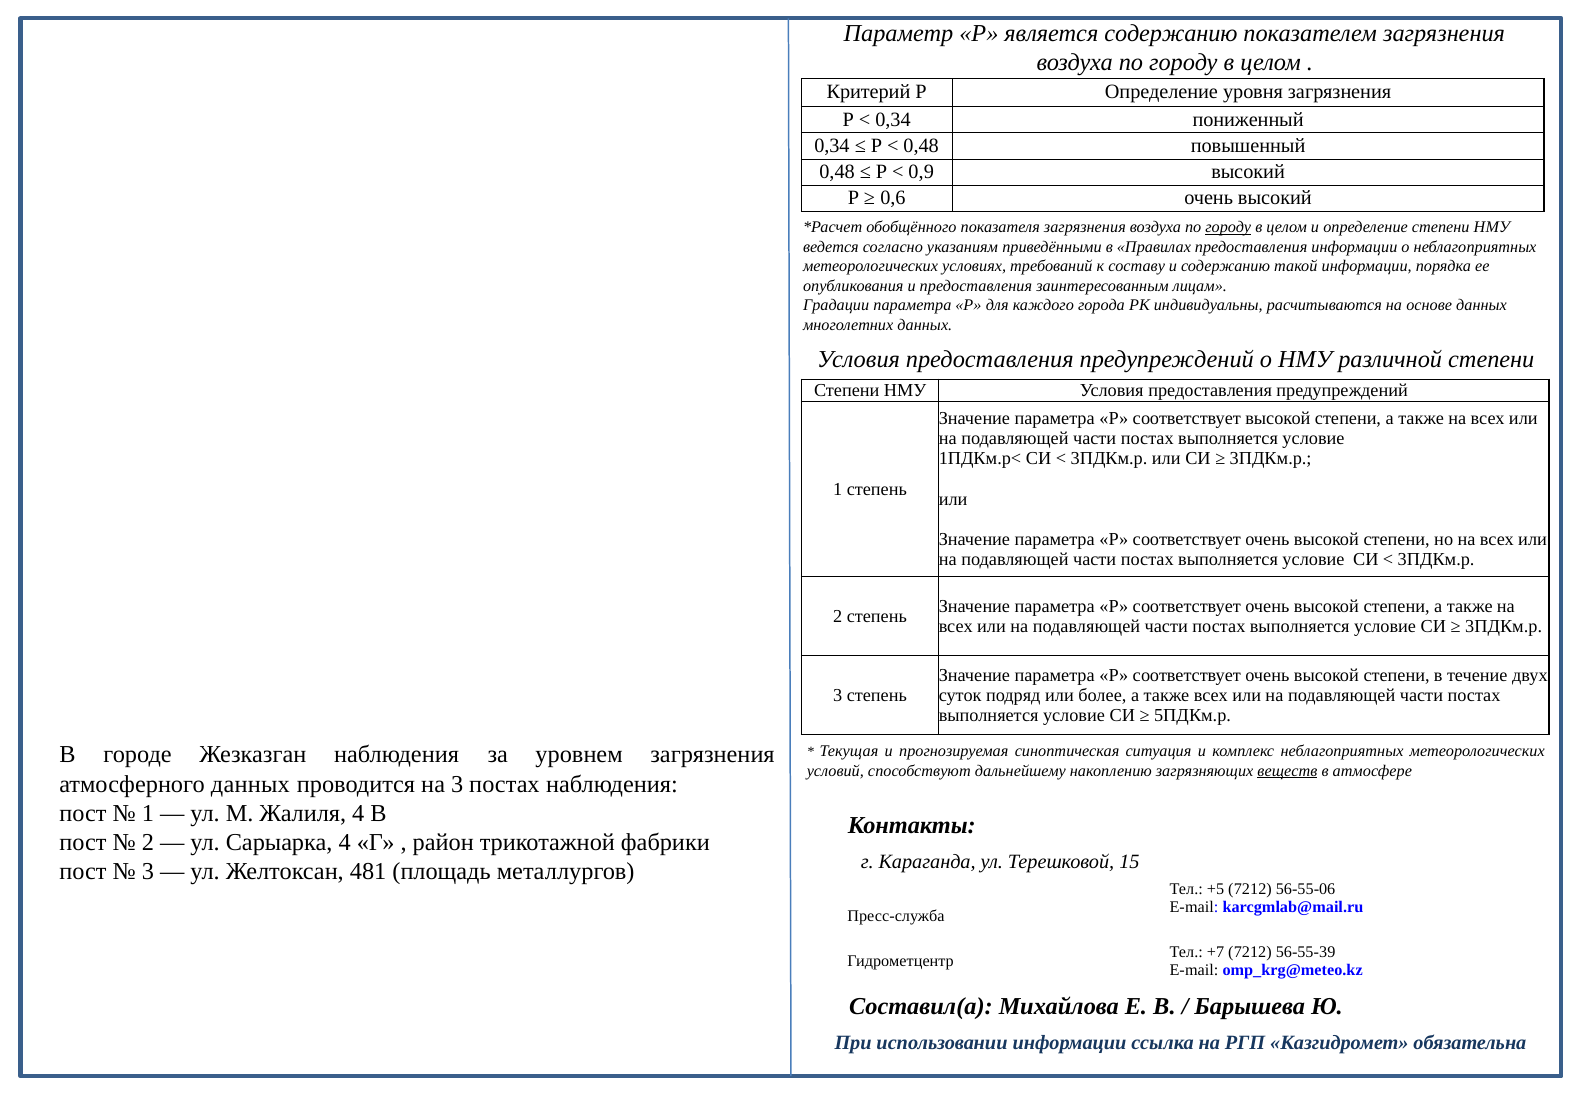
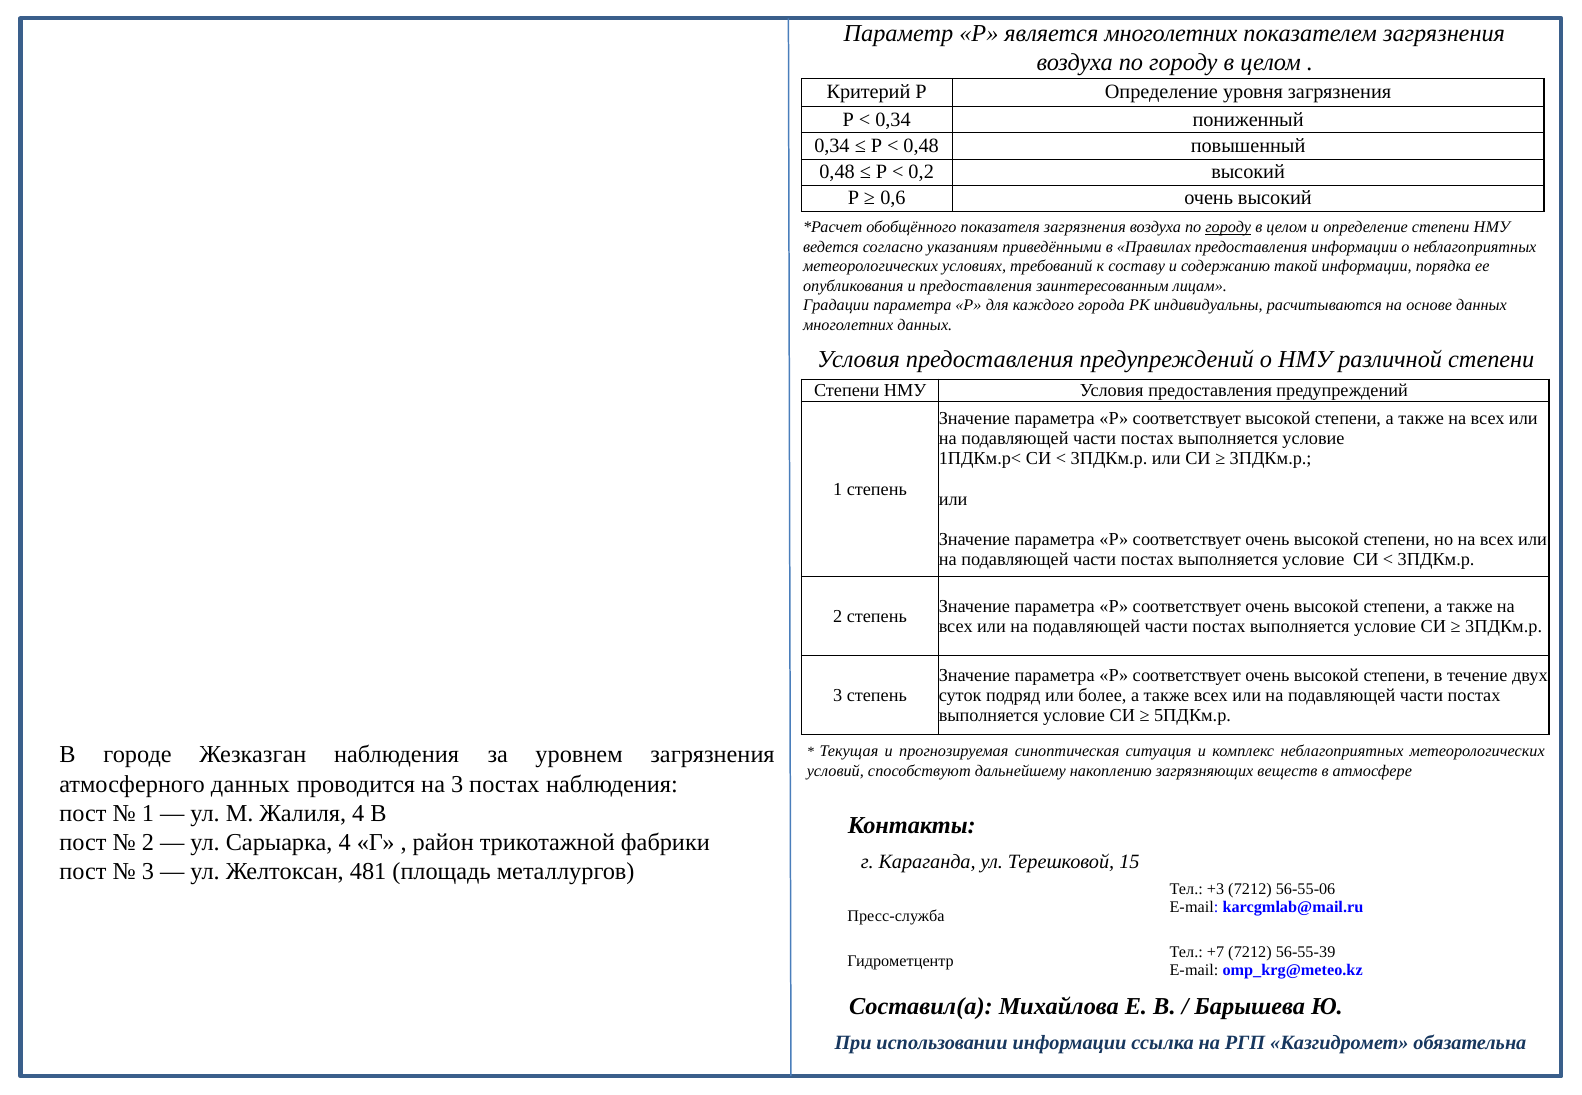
является содержанию: содержанию -> многолетних (1171, 33)
0,9: 0,9 -> 0,2 (921, 172)
веществ underline: present -> none (1287, 771)
+5: +5 -> +3 (1216, 889)
